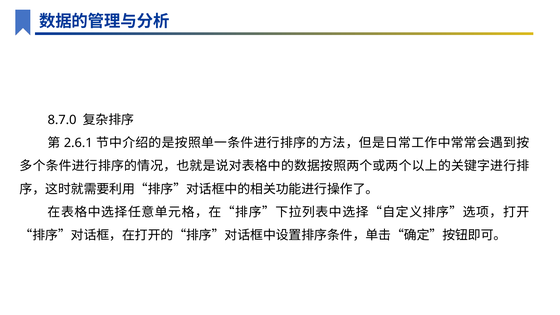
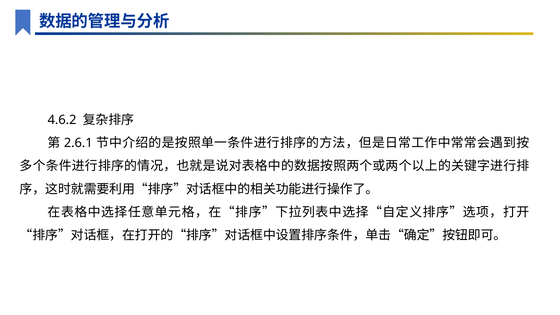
8.7.0: 8.7.0 -> 4.6.2 (62, 120)
